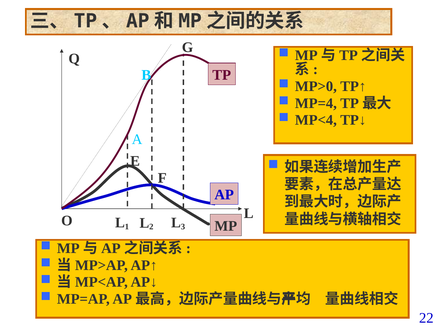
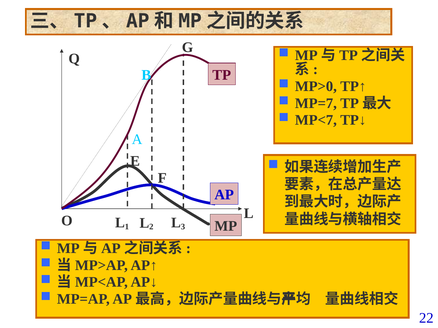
MP=4: MP=4 -> MP=7 (316, 103)
MP<4: MP<4 -> MP<7 (316, 120)
